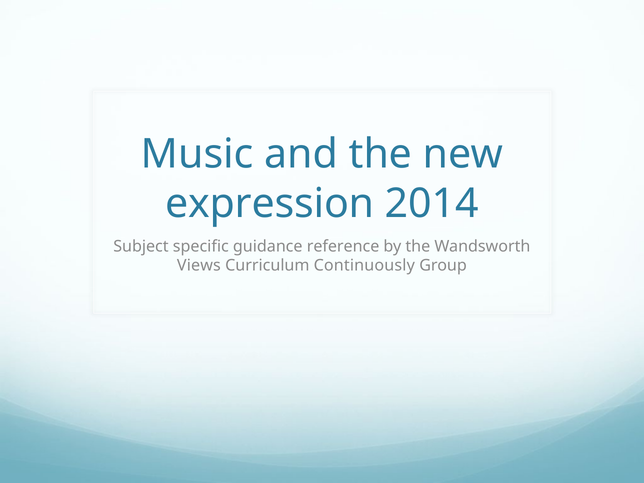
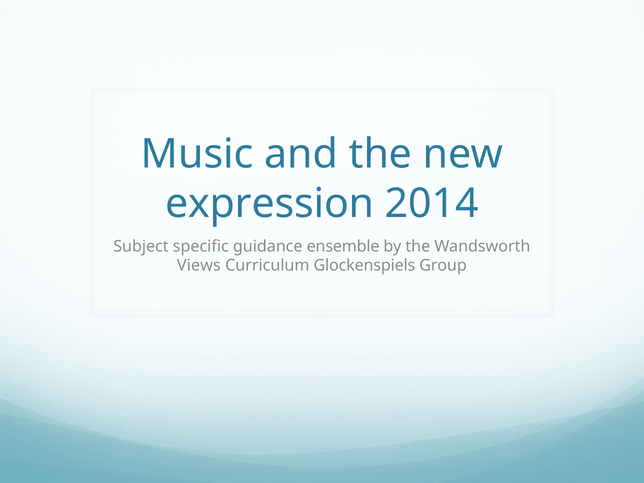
reference: reference -> ensemble (343, 246)
Continuously: Continuously -> Glockenspiels (364, 266)
